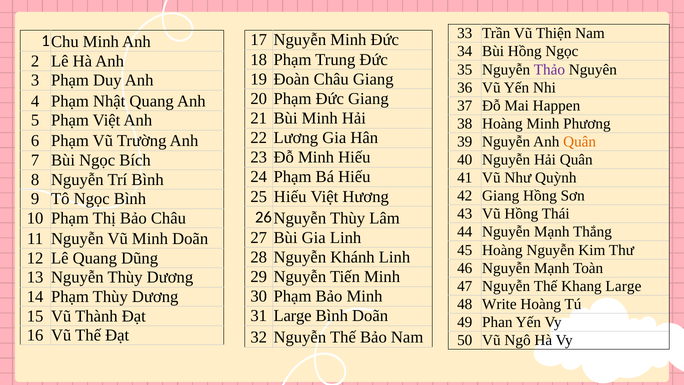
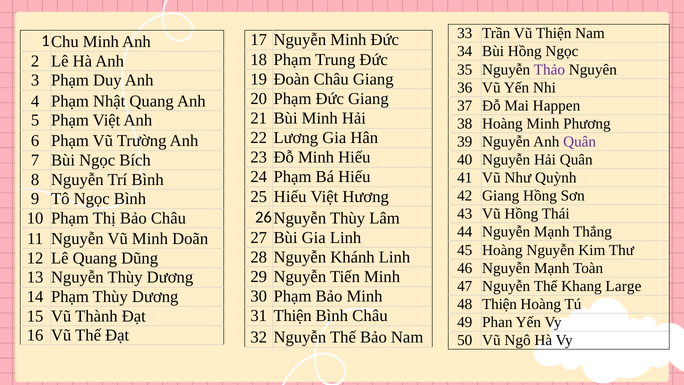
Quân colour: orange -> purple (580, 142)
48 Write: Write -> Thiện (499, 304)
31 Large: Large -> Thiện (293, 316)
Bình Doãn: Doãn -> Châu (370, 316)
